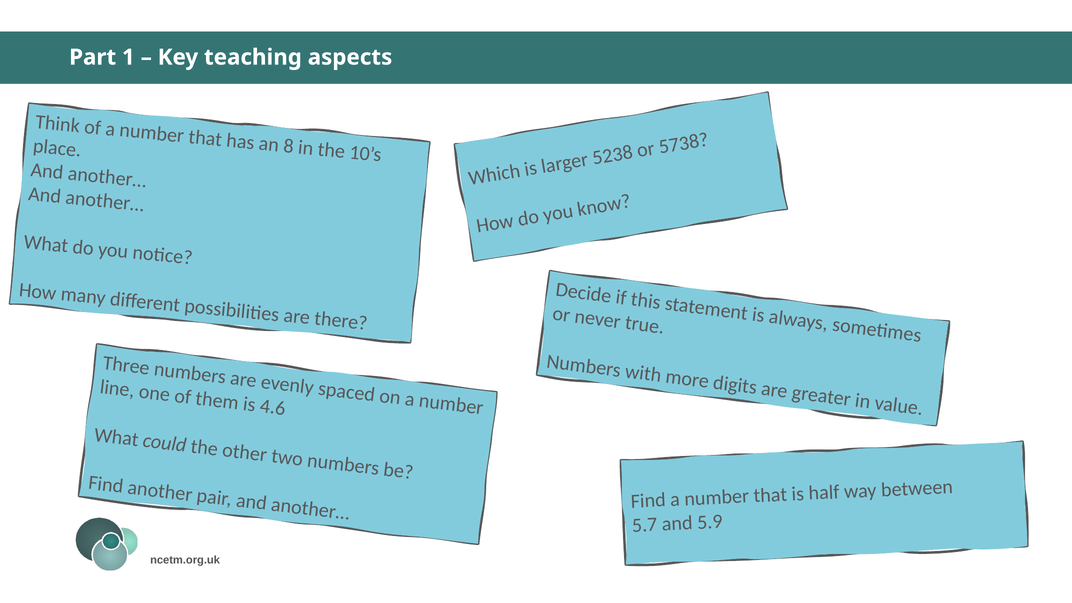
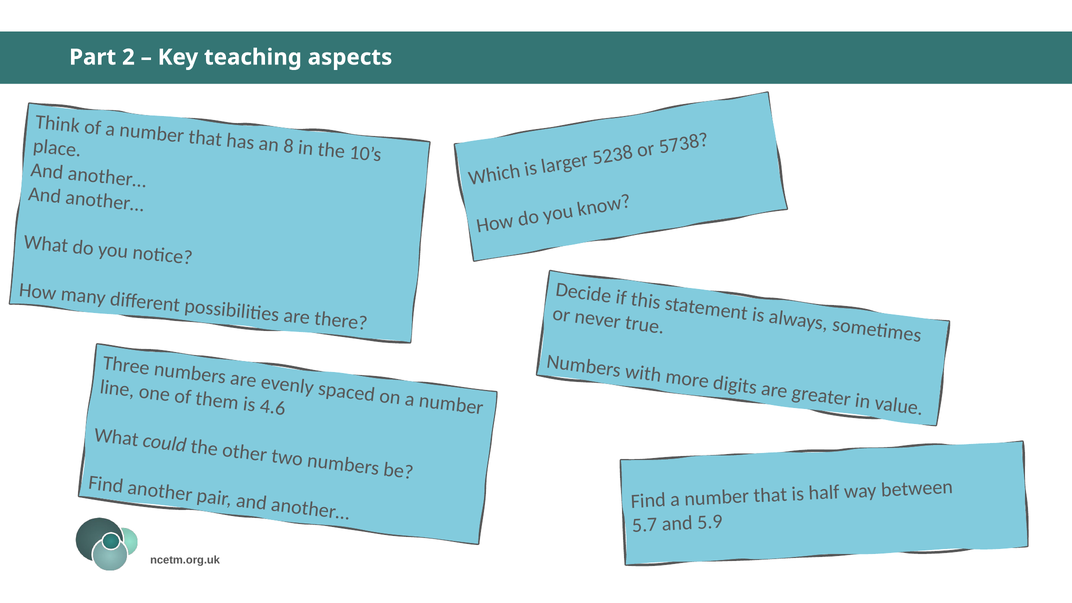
1: 1 -> 2 (128, 57)
